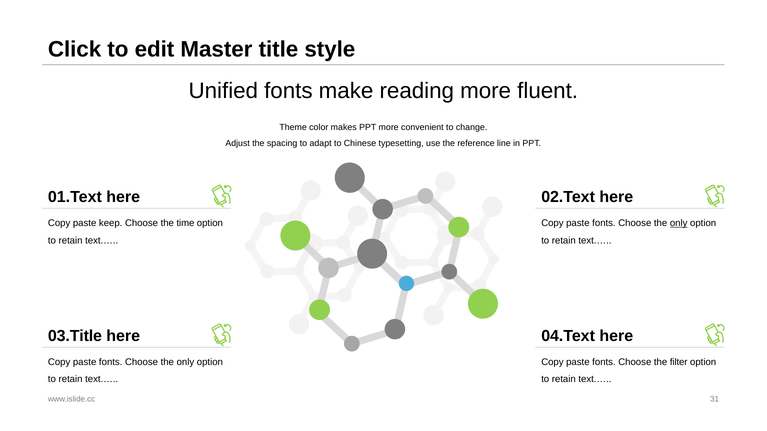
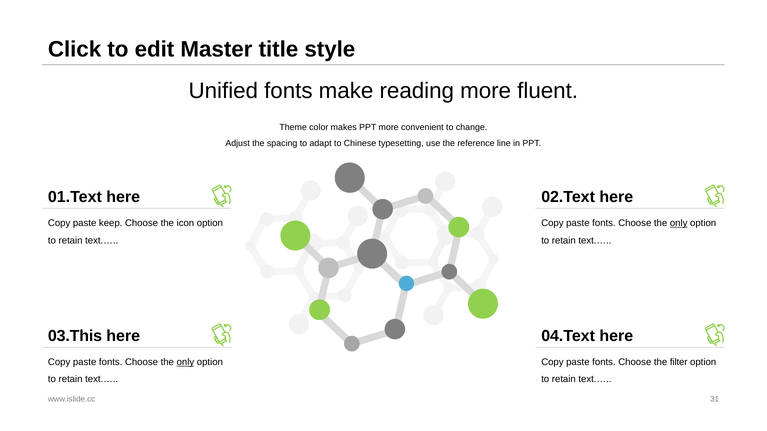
time: time -> icon (185, 223)
03.Title: 03.Title -> 03.This (75, 336)
only underline: none -> present (185, 362)
